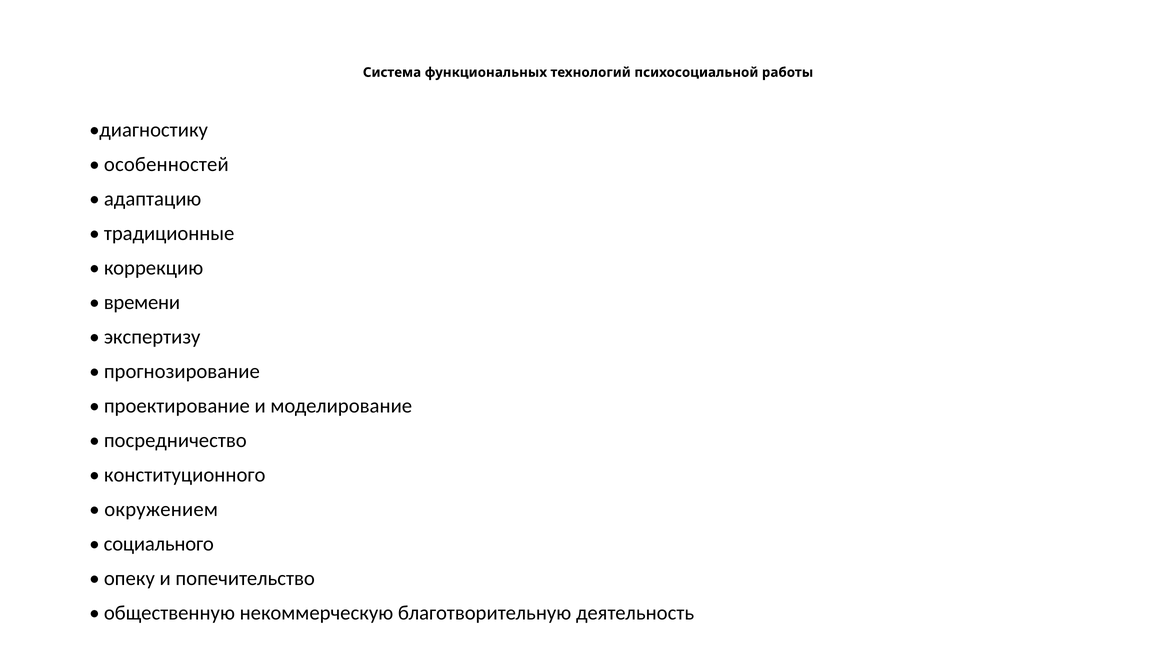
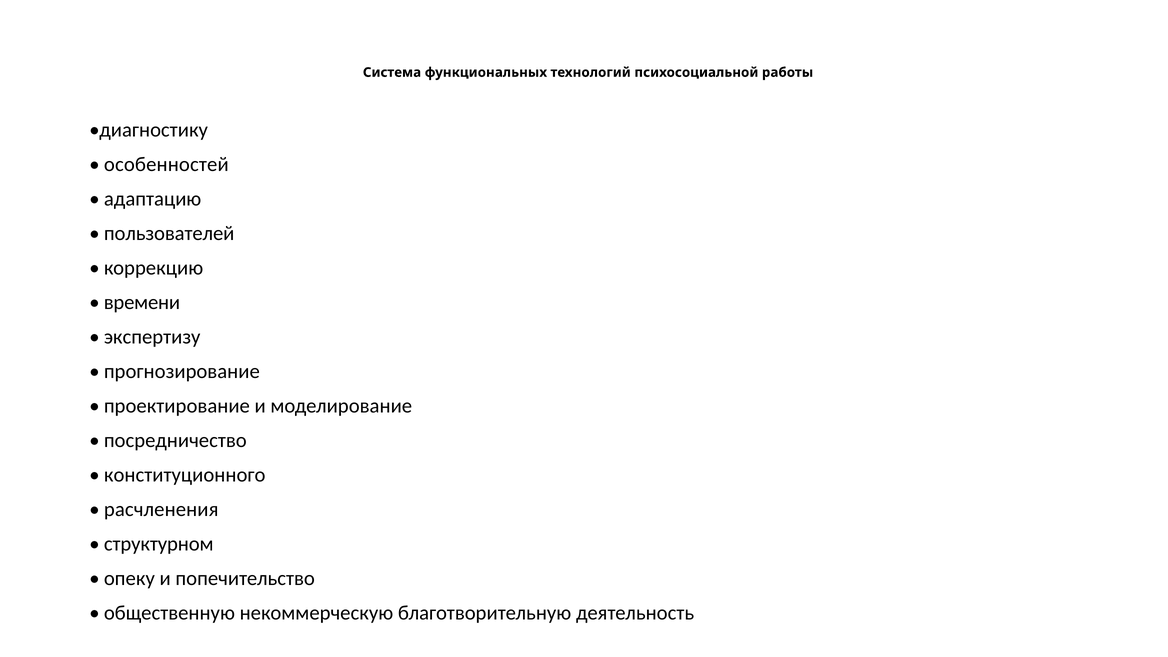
традиционные: традиционные -> пользователей (169, 233)
окружением: окружением -> расчленения (161, 509)
социального: социального -> структурном (159, 544)
